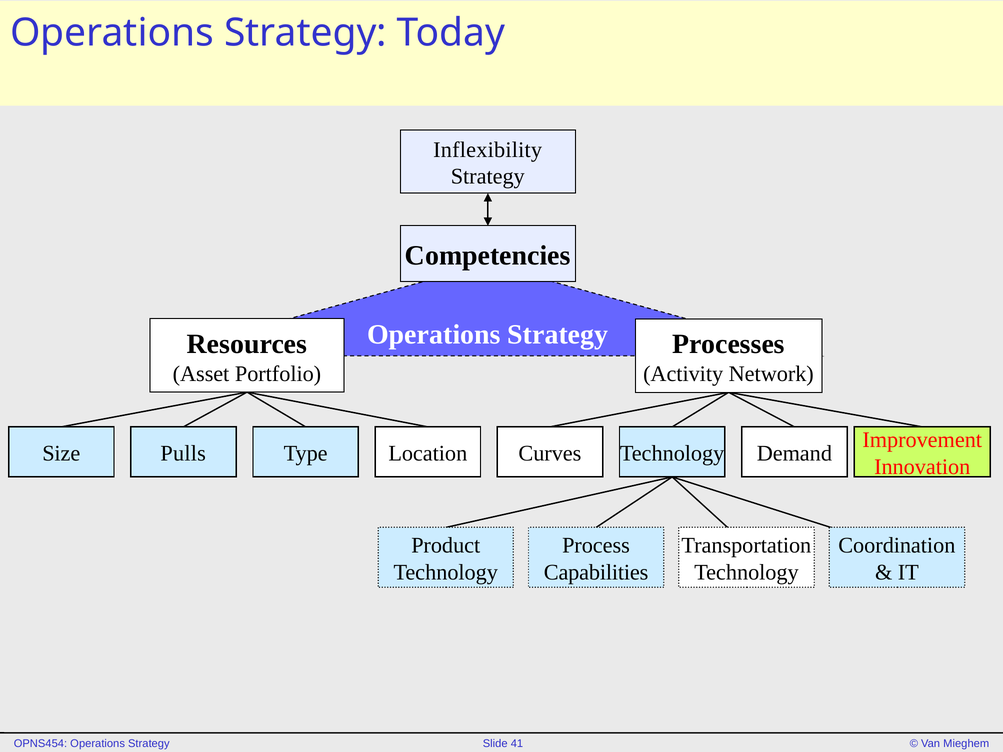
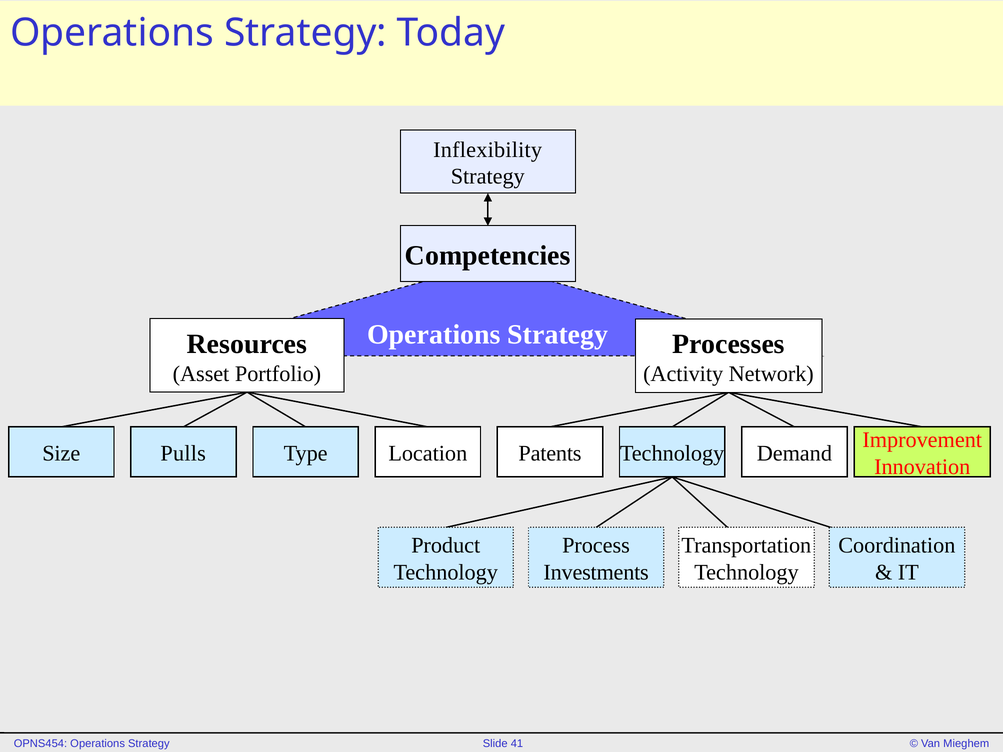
Curves: Curves -> Patents (550, 454)
Capabilities: Capabilities -> Investments (596, 573)
